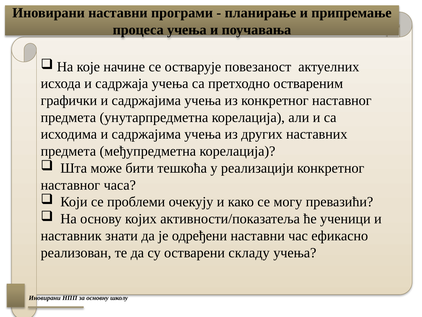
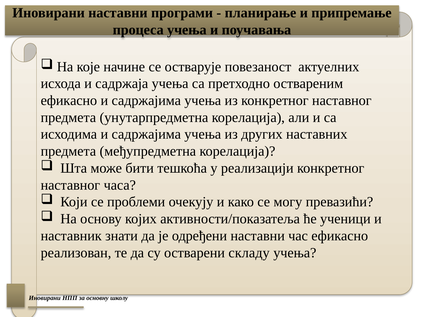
графички: графички -> ефикасно (69, 100)
